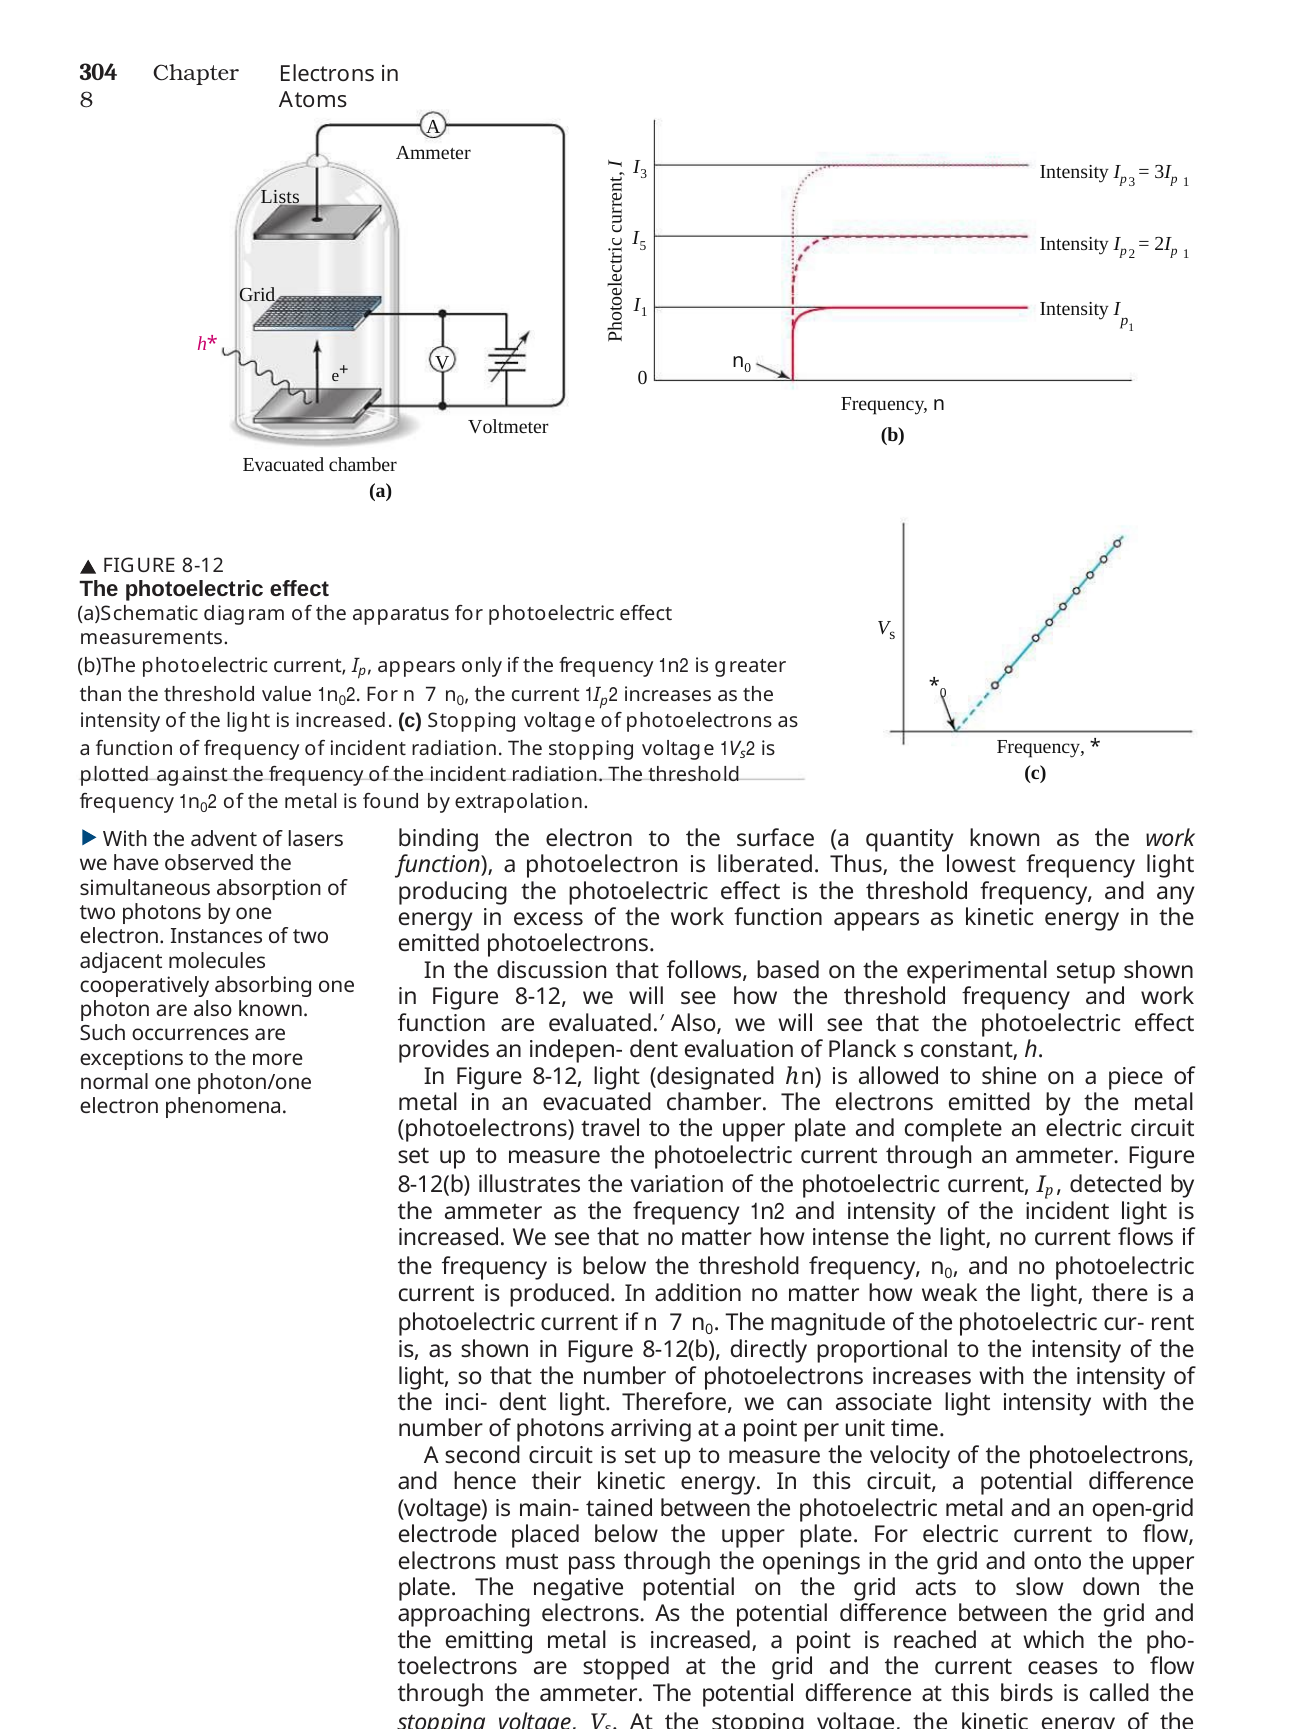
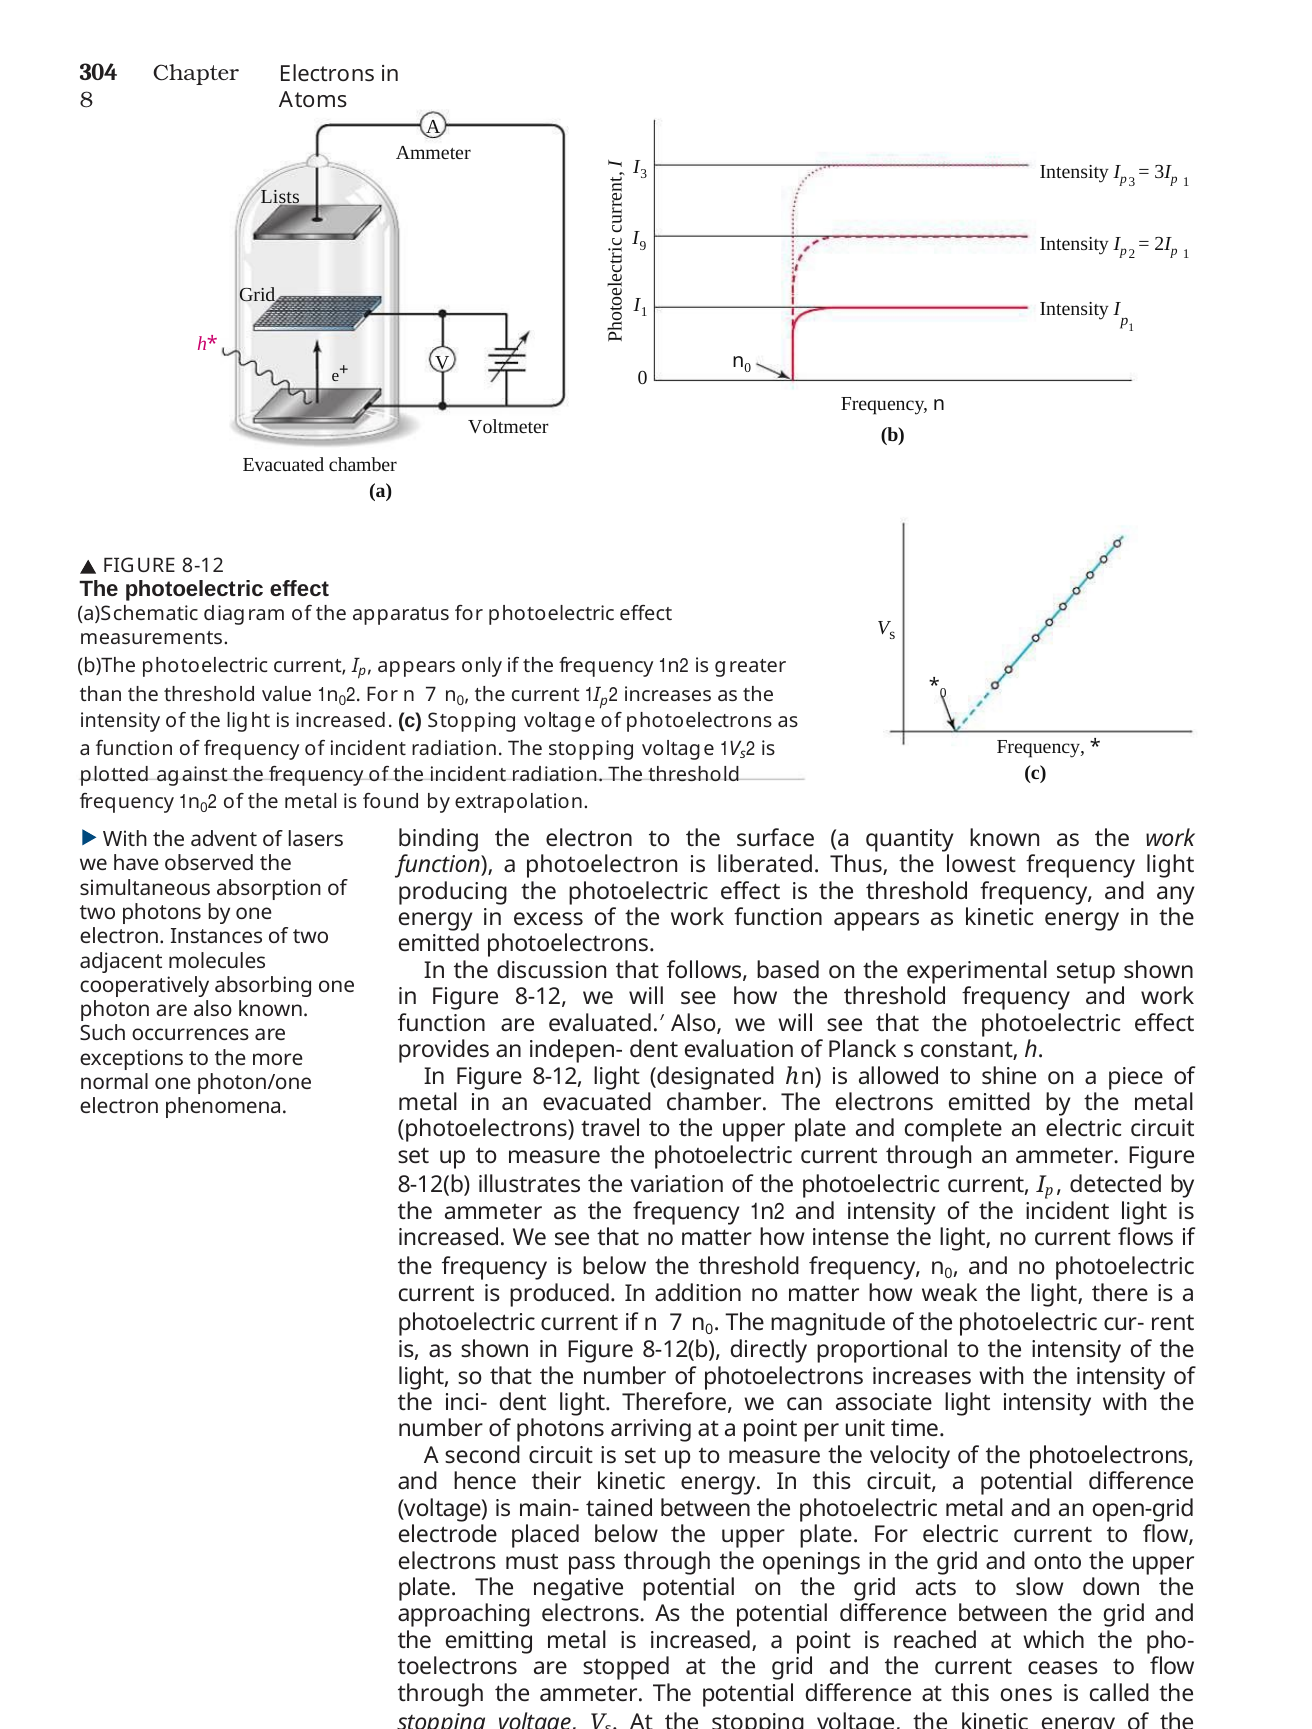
5: 5 -> 9 (643, 246)
birds: birds -> ones (1026, 1694)
